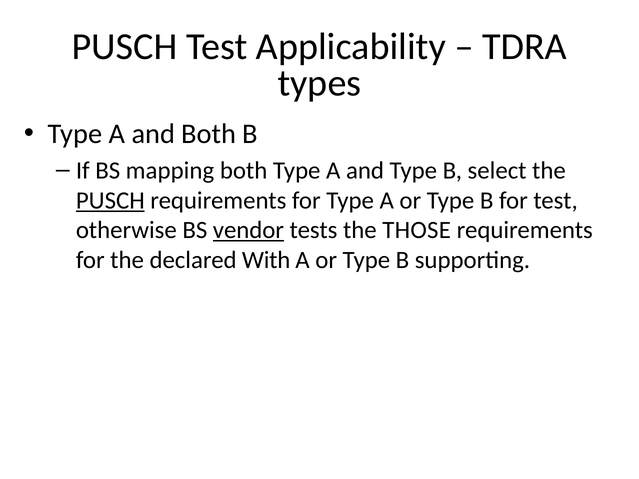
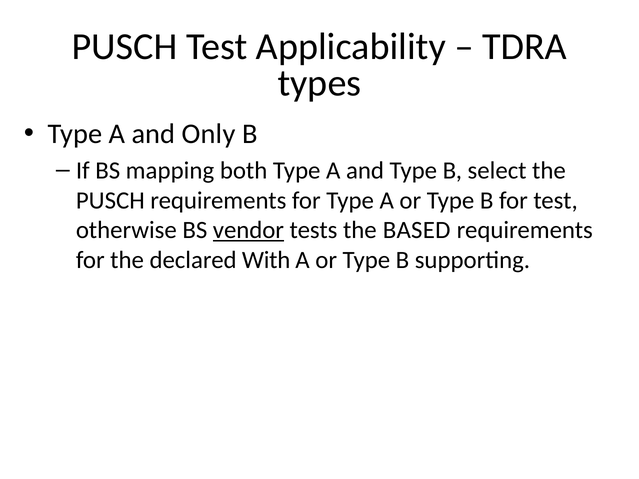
and Both: Both -> Only (209, 134)
PUSCH underline: present -> none (110, 200)
THOSE: THOSE -> BASED (417, 230)
